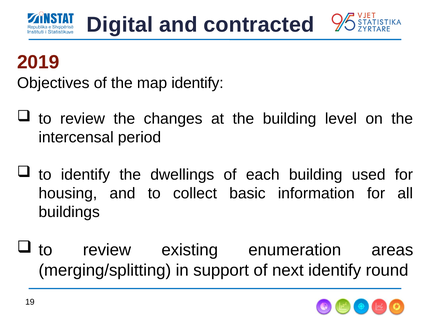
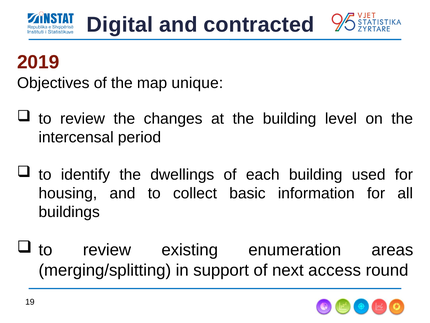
map identify: identify -> unique (197, 83)
next identify: identify -> access (335, 270)
